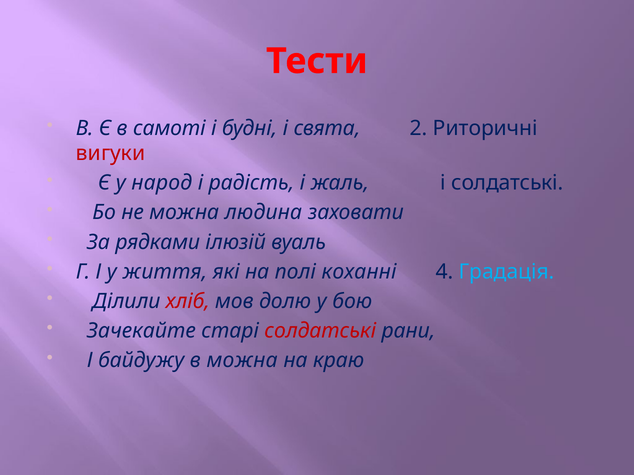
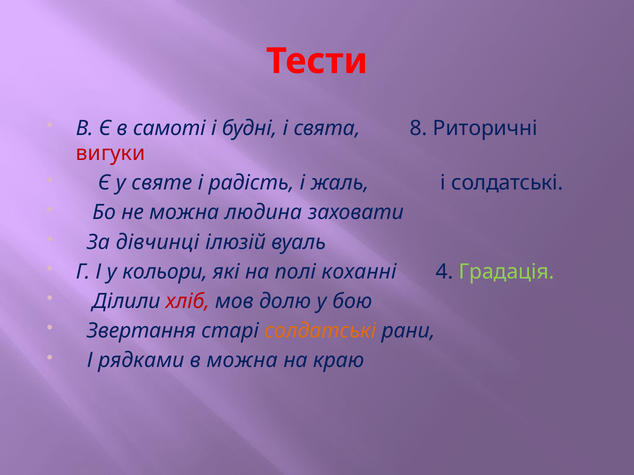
2: 2 -> 8 (419, 128)
народ: народ -> святе (162, 183)
рядками: рядками -> дівчинці (158, 242)
життя: життя -> кольори (165, 272)
Градація colour: light blue -> light green (507, 272)
Зачекайте: Зачекайте -> Звертання (141, 331)
солдатські colour: red -> orange (320, 331)
байдужу: байдужу -> рядками (141, 361)
